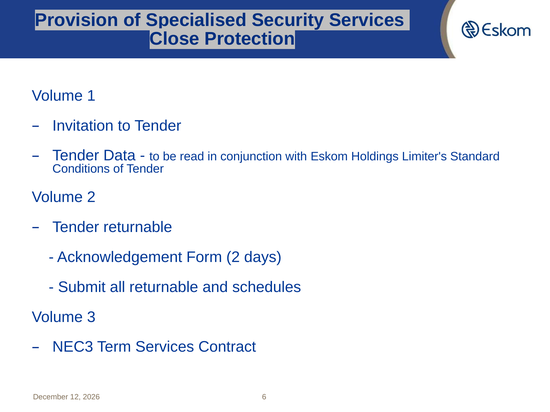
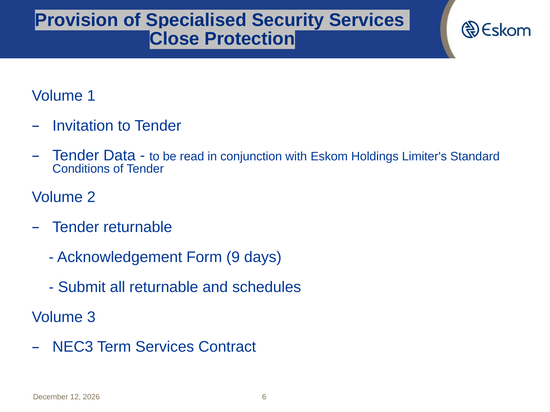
Form 2: 2 -> 9 (233, 257)
